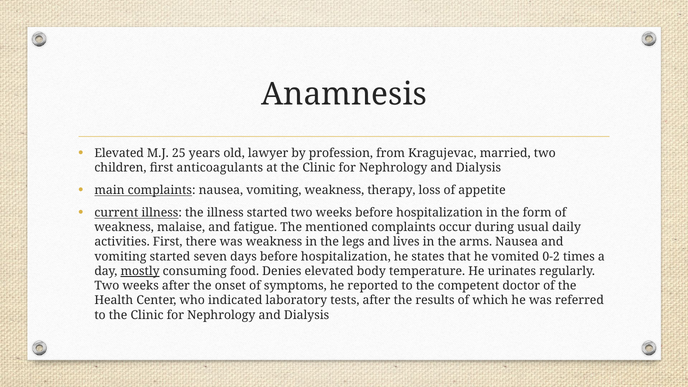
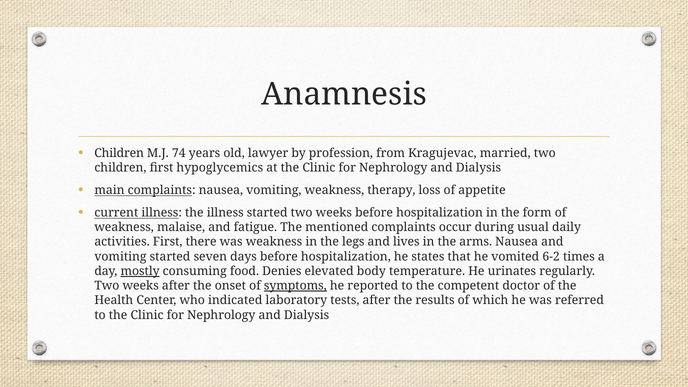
Elevated: Elevated -> Children (119, 153)
25: 25 -> 74 (179, 153)
anticoagulants: anticoagulants -> hypoglycemics (220, 168)
0-2: 0-2 -> 6-2 (551, 257)
symptoms underline: none -> present (295, 286)
